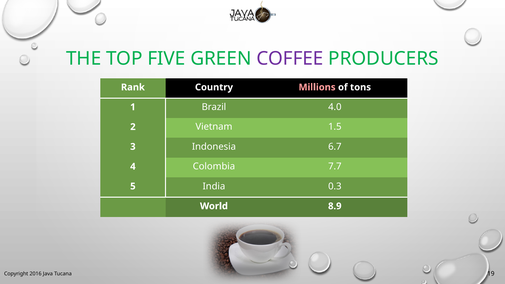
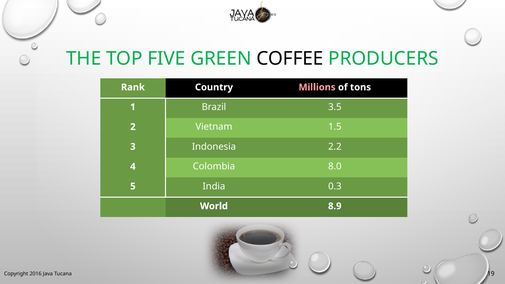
COFFEE colour: purple -> black (290, 59)
4.0: 4.0 -> 3.5 (335, 107)
6.7: 6.7 -> 2.2 (335, 147)
7.7: 7.7 -> 8.0 (335, 167)
